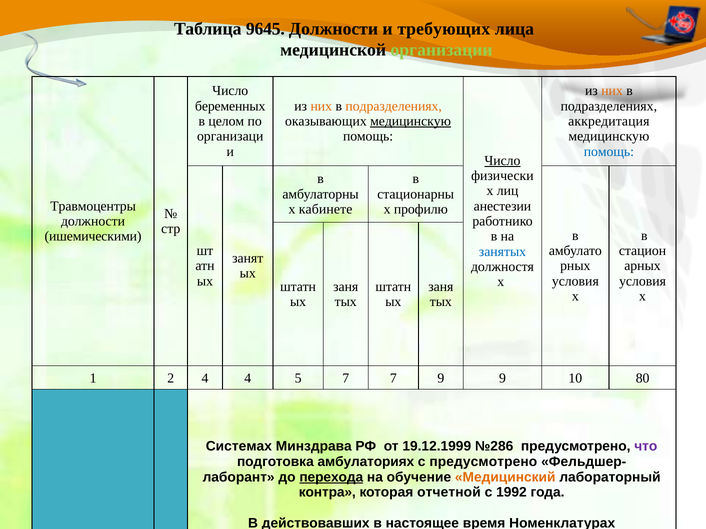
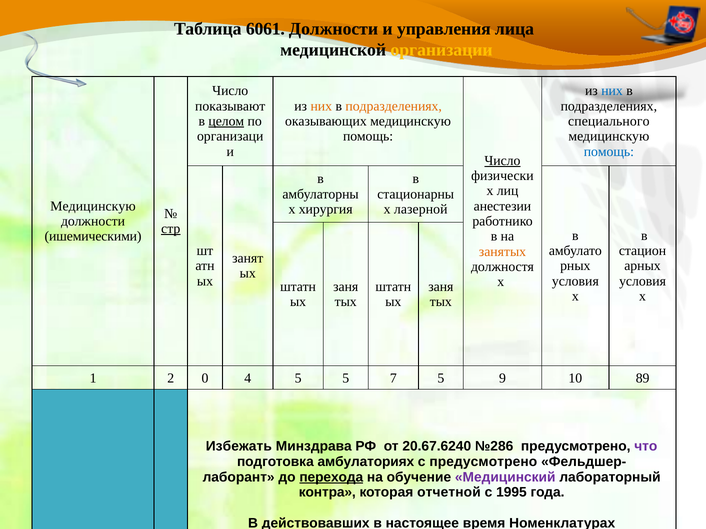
9645: 9645 -> 6061 (265, 29)
требующих: требующих -> управления (444, 29)
организации colour: light green -> yellow (442, 50)
них colour: orange -> blue (612, 91)
беременных: беременных -> показывают (230, 106)
целом underline: none -> present (226, 121)
медицинскую underline: present -> none (411, 121)
аккредитация: аккредитация -> специального (609, 121)
Травмоцентры: Травмоцентры -> Медицинскую (93, 206)
кабинете: кабинете -> хирургия (326, 209)
профилю: профилю -> лазерной (421, 209)
стр underline: none -> present (171, 229)
занятых colour: blue -> orange (502, 252)
2 4: 4 -> 0 (205, 379)
5 7: 7 -> 5 (346, 379)
7 9: 9 -> 5 (441, 379)
80: 80 -> 89 (643, 379)
Системах: Системах -> Избежать (239, 447)
19.12.1999: 19.12.1999 -> 20.67.6240 (437, 447)
Медицинский colour: orange -> purple (505, 477)
1992: 1992 -> 1995 (511, 493)
